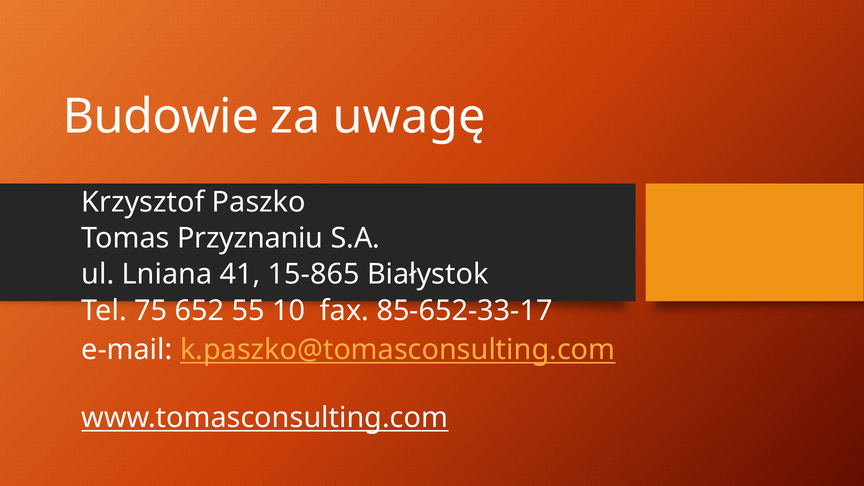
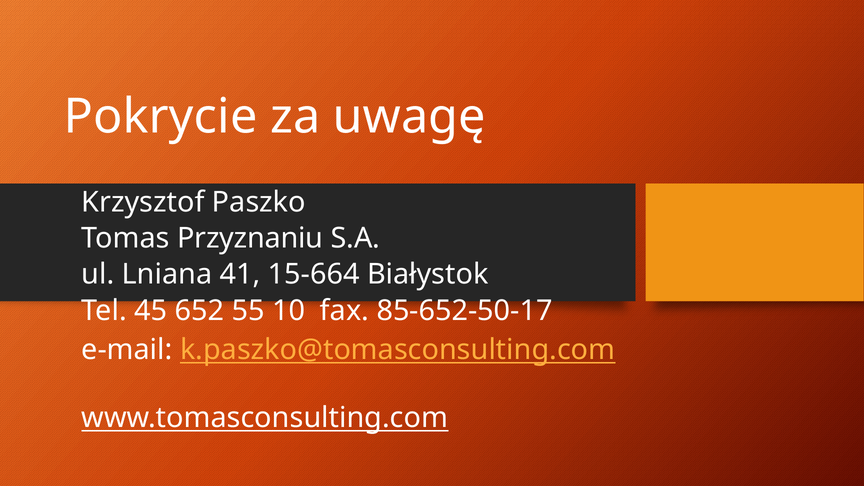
Budowie: Budowie -> Pokrycie (161, 117)
15-865: 15-865 -> 15-664 (314, 274)
75: 75 -> 45 (151, 311)
85-652-33-17: 85-652-33-17 -> 85-652-50-17 (465, 311)
